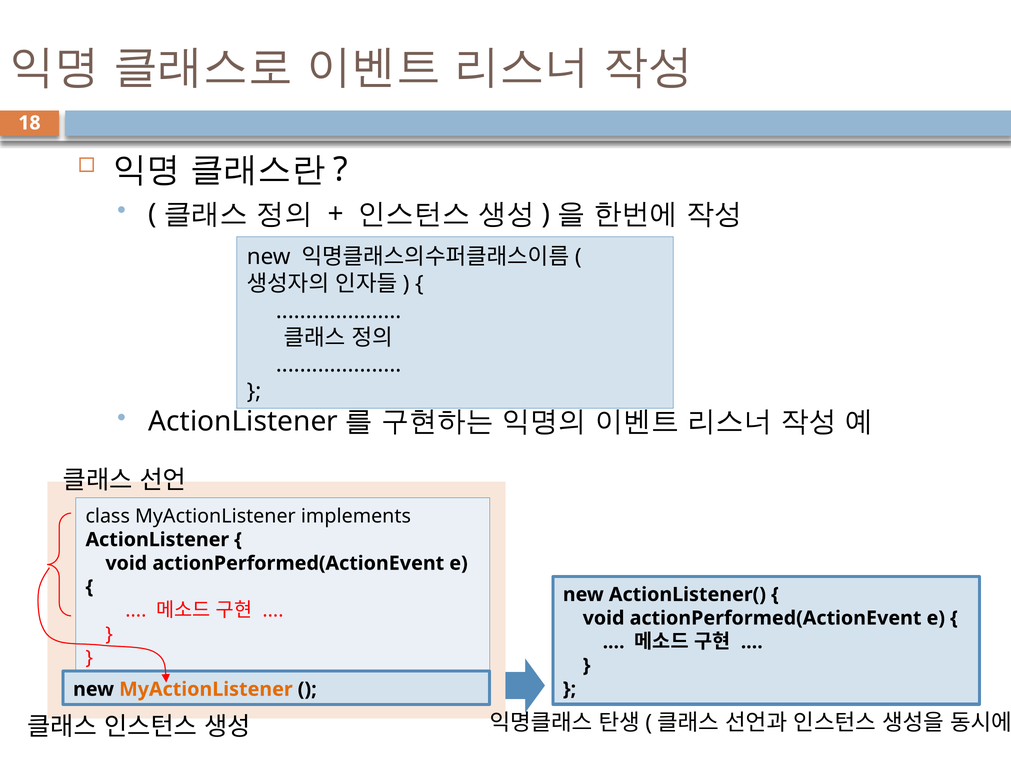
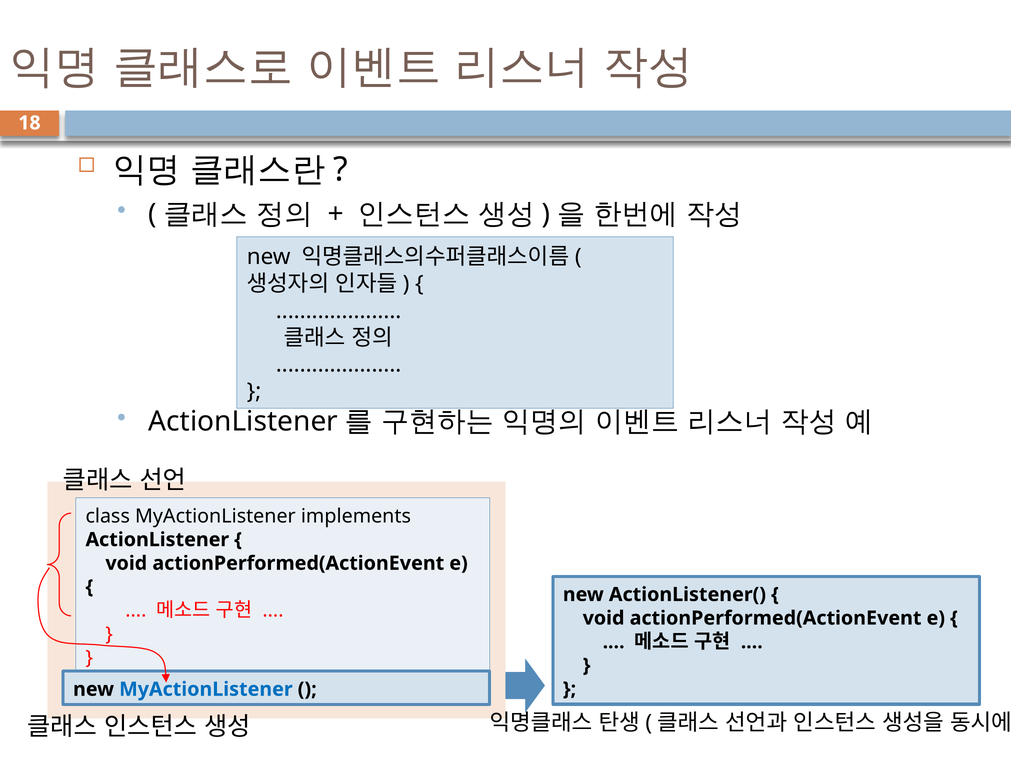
MyActionListener colour: orange -> blue (206, 690)
